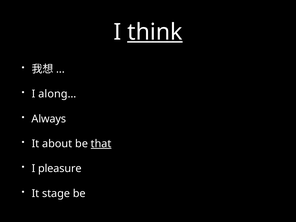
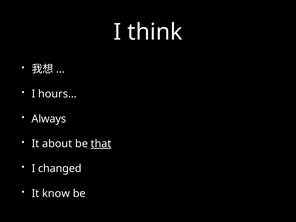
think underline: present -> none (155, 32)
along…: along… -> hours… (57, 94)
pleasure: pleasure -> changed (60, 169)
stage: stage -> know (56, 193)
